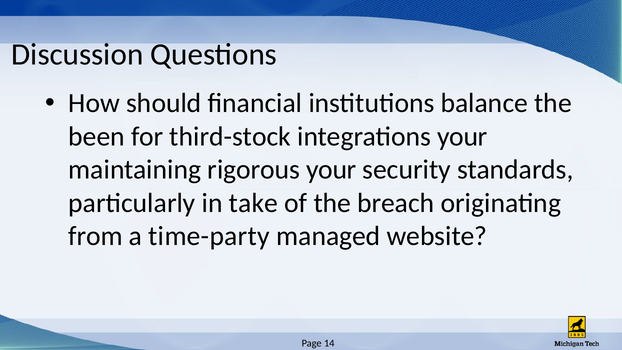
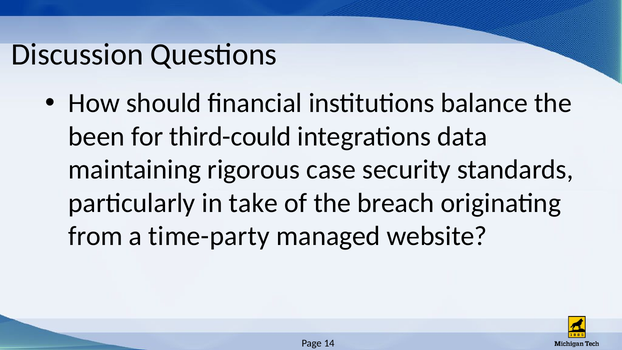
third-stock: third-stock -> third-could (230, 137)
integrations your: your -> data (462, 137)
rigorous your: your -> case (331, 170)
